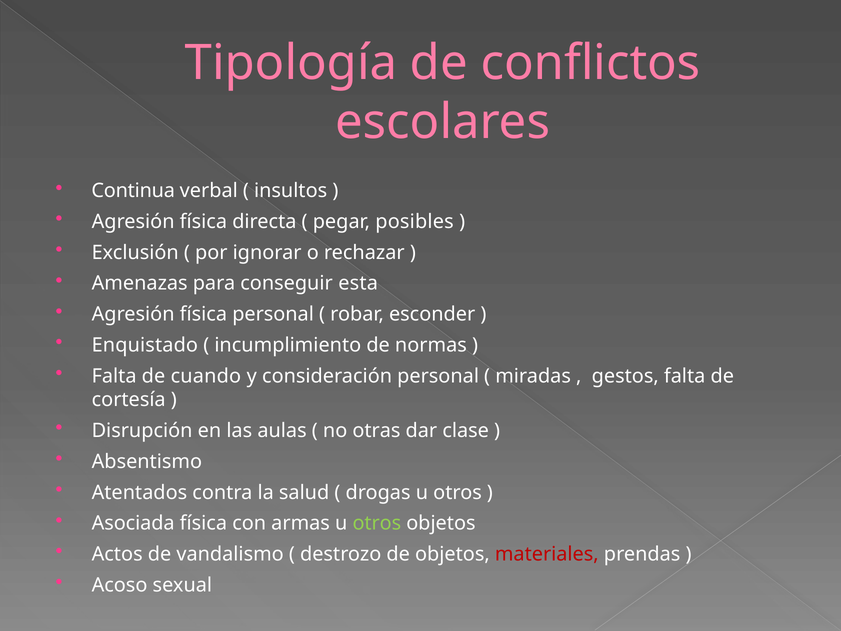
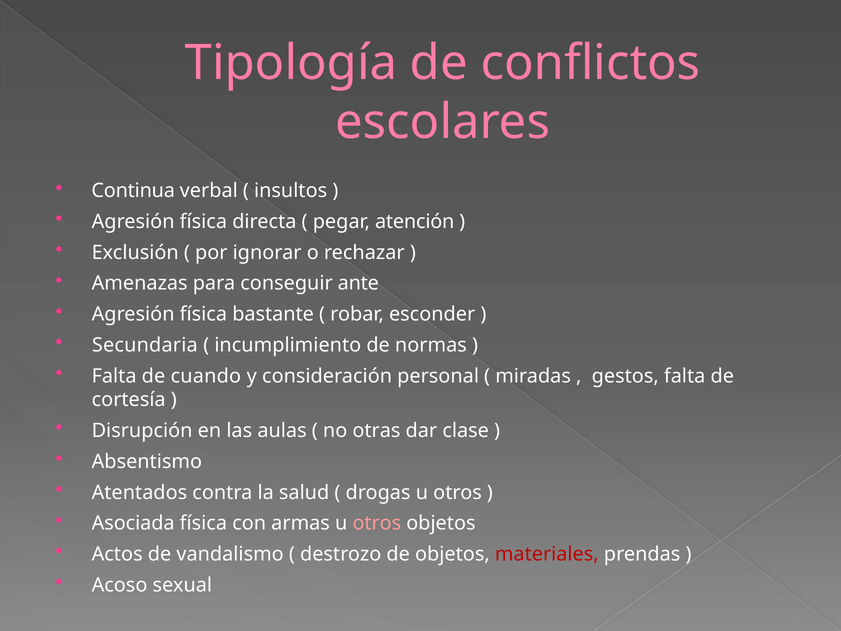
posibles: posibles -> atención (415, 222)
esta: esta -> ante (358, 283)
física personal: personal -> bastante (273, 314)
Enquistado: Enquistado -> Secundaria (145, 345)
otros colour: light green -> pink (377, 523)
